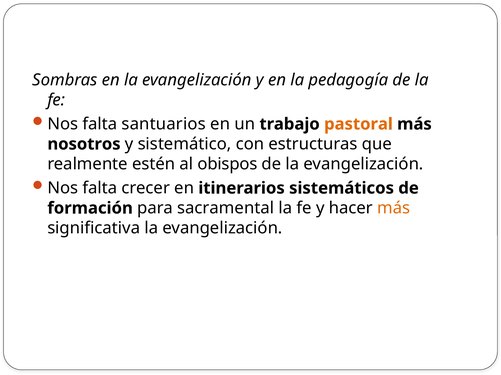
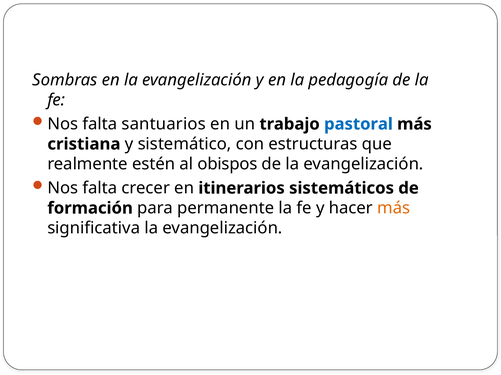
pastoral colour: orange -> blue (358, 124)
nosotros: nosotros -> cristiana (84, 144)
sacramental: sacramental -> permanente (226, 209)
